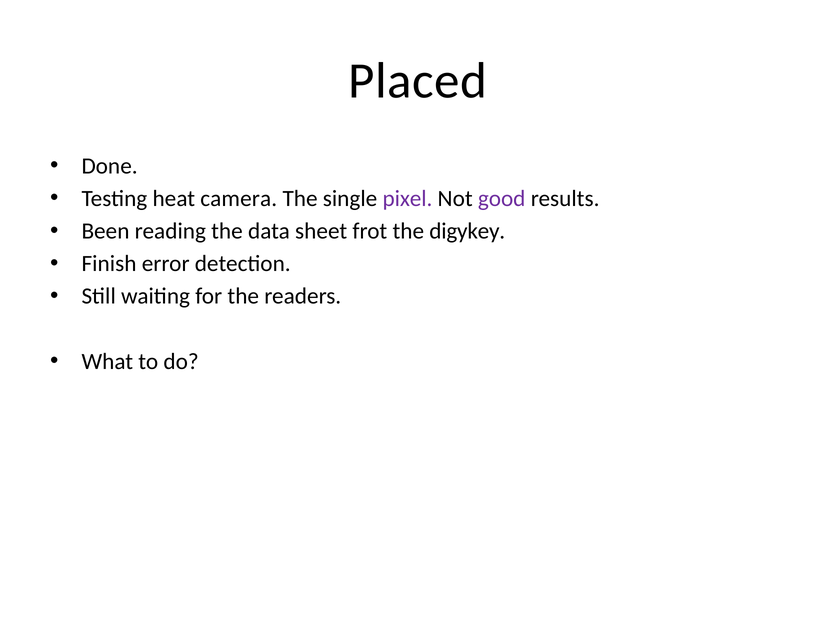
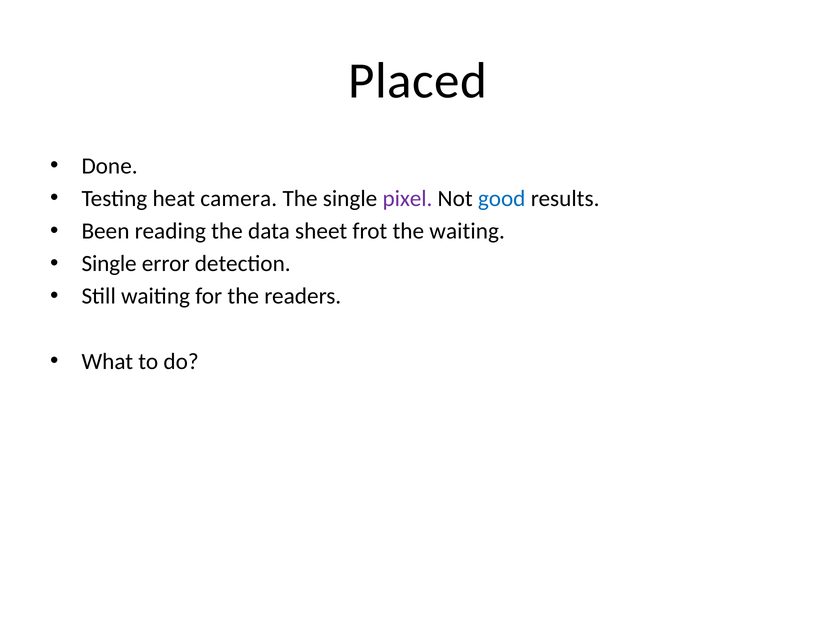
good colour: purple -> blue (502, 199)
the digykey: digykey -> waiting (467, 231)
Finish: Finish -> Single (109, 264)
